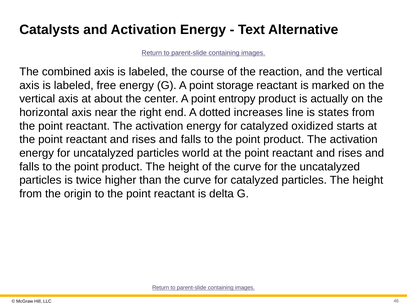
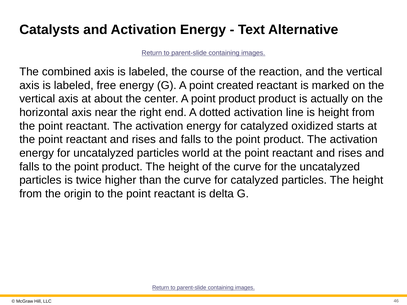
storage: storage -> created (235, 85)
A point entropy: entropy -> product (237, 99)
dotted increases: increases -> activation (258, 113)
is states: states -> height (333, 113)
